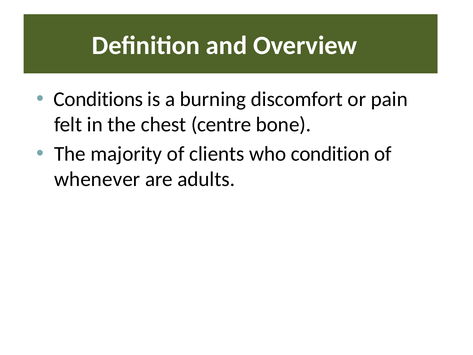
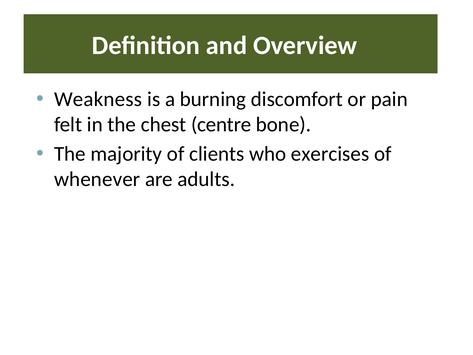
Conditions: Conditions -> Weakness (98, 99)
condition: condition -> exercises (330, 154)
